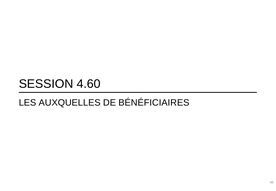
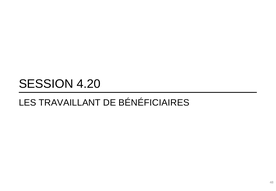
4.60: 4.60 -> 4.20 (89, 84)
AUXQUELLES: AUXQUELLES -> TRAVAILLANT (70, 103)
